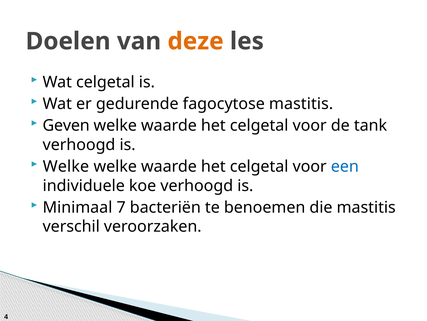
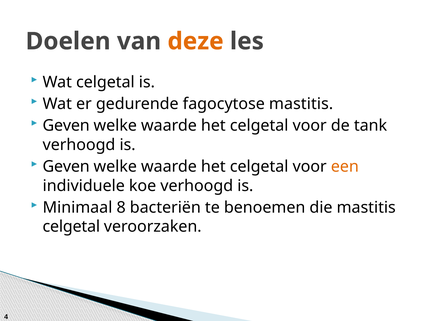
Welke: Welke -> Geven (66, 166)
een colour: blue -> orange (345, 166)
7: 7 -> 8 (121, 207)
verschil: verschil -> celgetal (71, 226)
